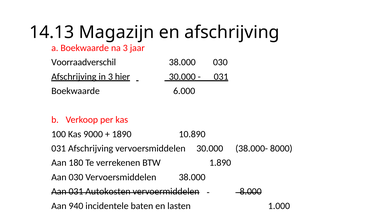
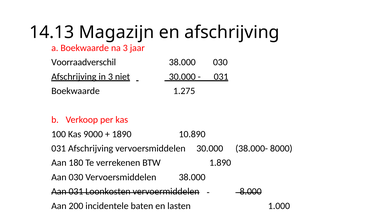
hier: hier -> niet (122, 77)
6.000: 6.000 -> 1.275 (184, 91)
Autokosten: Autokosten -> Loonkosten (108, 192)
940: 940 -> 200 (76, 206)
